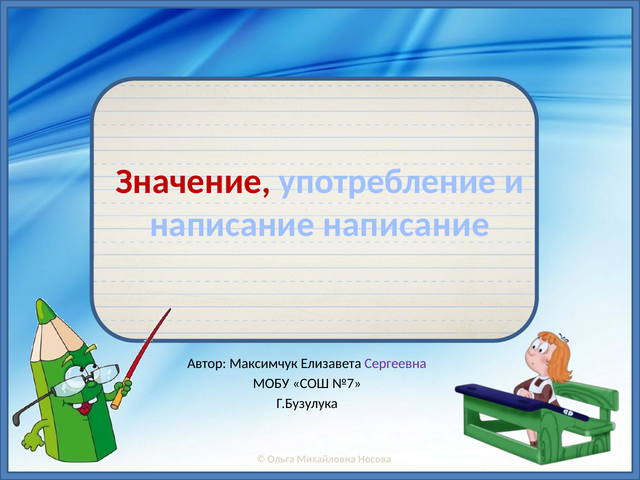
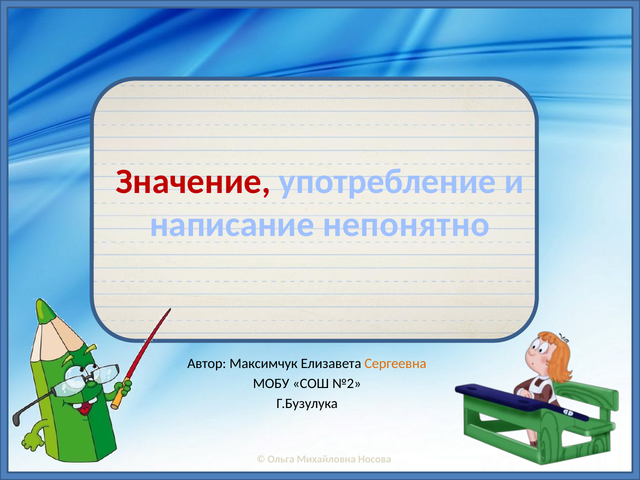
написание написание: написание -> непонятно (406, 224)
Сергеевна colour: purple -> orange (395, 364)
№7: №7 -> №2 (347, 383)
